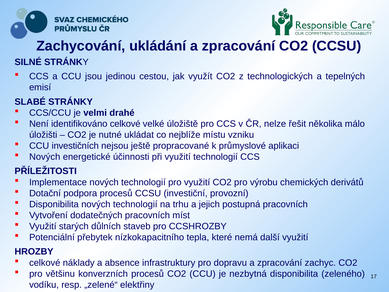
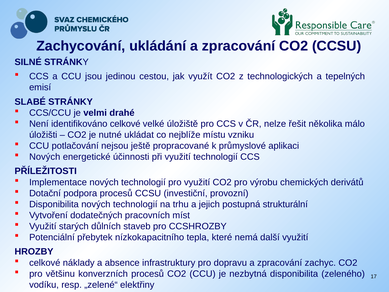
investičních: investičních -> potlačování (75, 146)
postupná pracovních: pracovních -> strukturální (285, 204)
